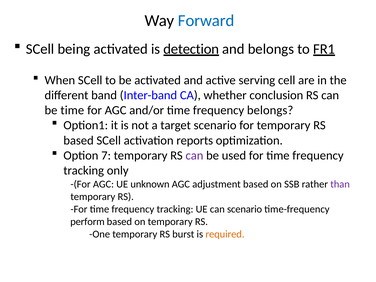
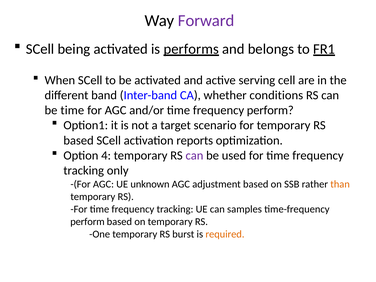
Forward colour: blue -> purple (206, 21)
detection: detection -> performs (191, 49)
conclusion: conclusion -> conditions (276, 95)
frequency belongs: belongs -> perform (270, 110)
7: 7 -> 4 (106, 155)
than colour: purple -> orange (340, 184)
can scenario: scenario -> samples (244, 209)
